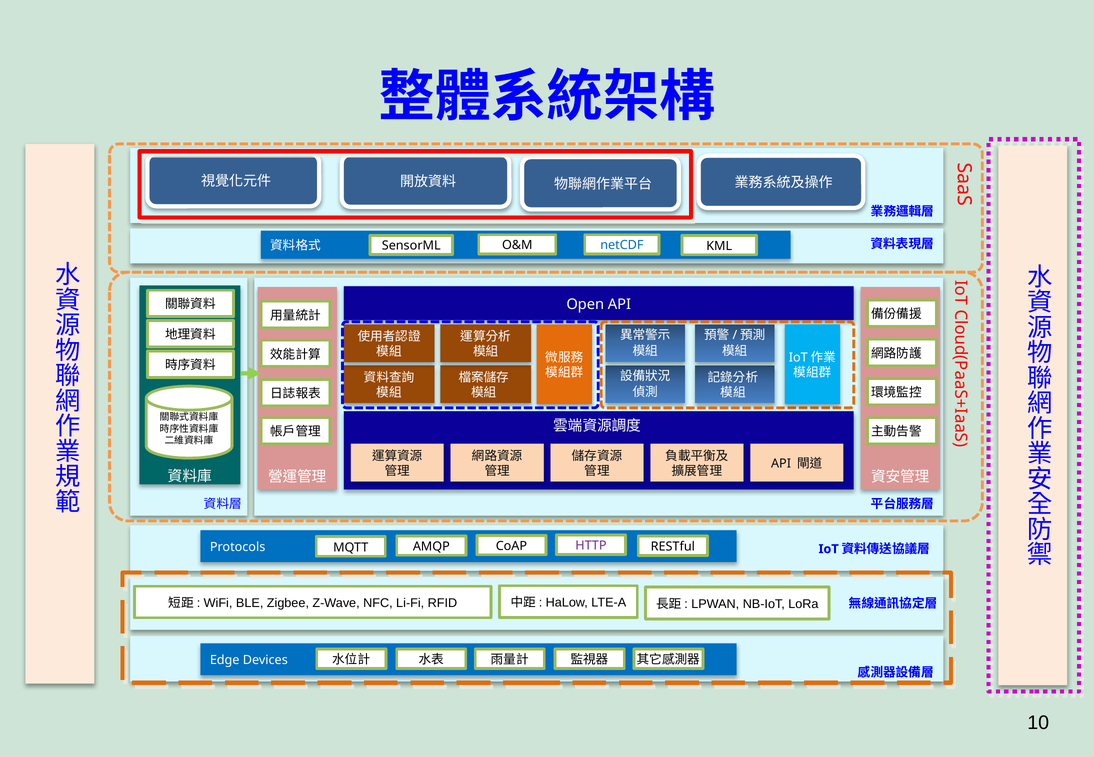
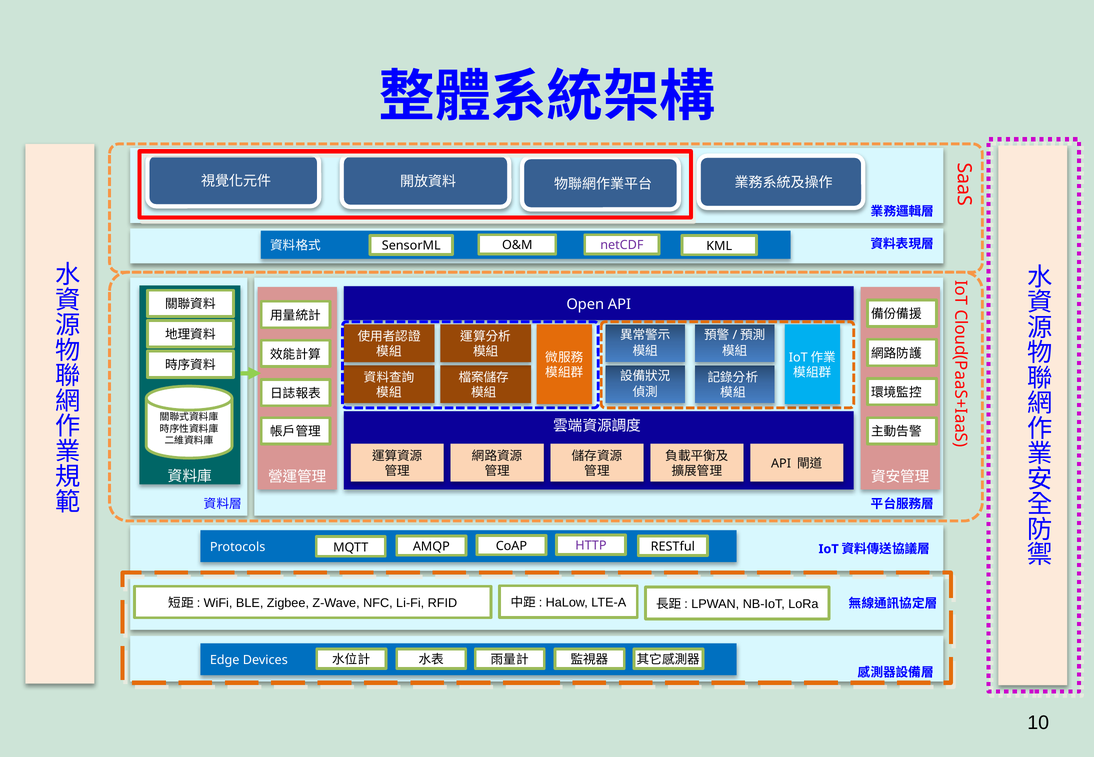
netCDF colour: blue -> purple (622, 245)
